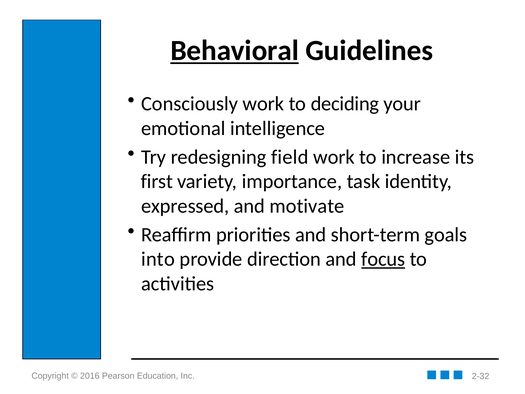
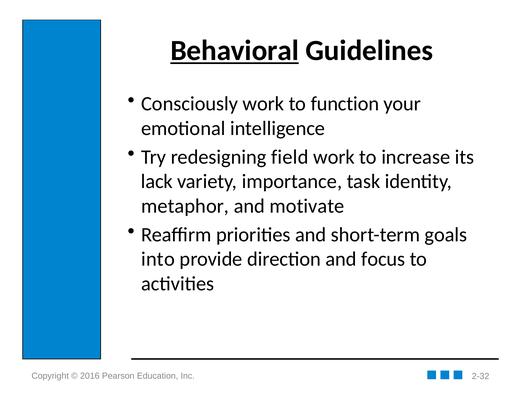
deciding: deciding -> function (345, 104)
first: first -> lack (157, 181)
expressed: expressed -> metaphor (185, 206)
focus underline: present -> none (383, 259)
